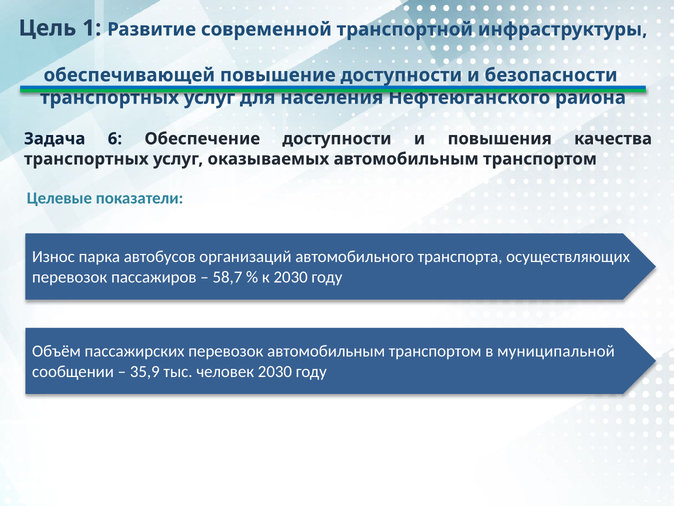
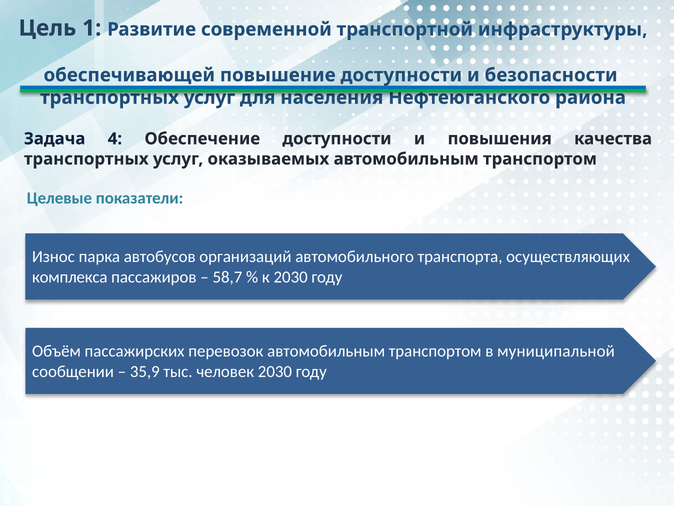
6: 6 -> 4 (115, 139)
перевозок: перевозок -> комплекса (70, 277)
